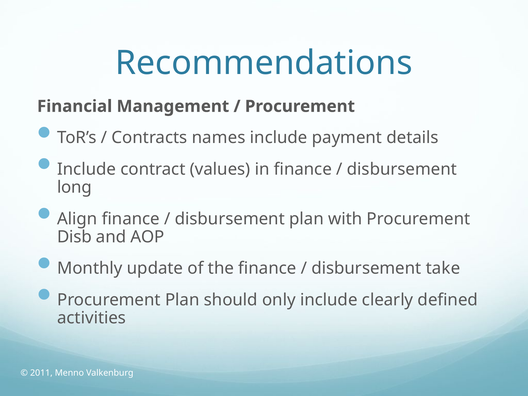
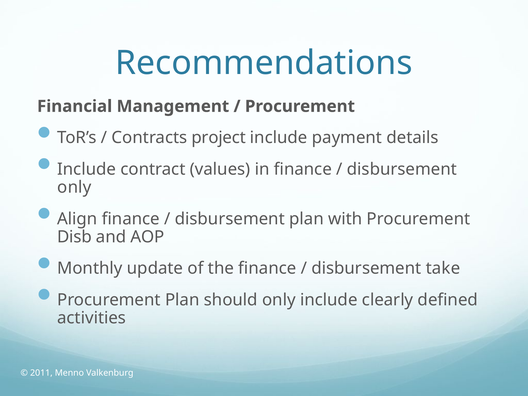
names: names -> project (219, 138)
long: long -> only (74, 187)
